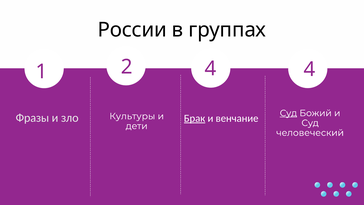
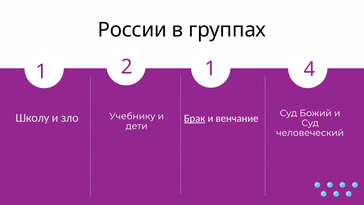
2 4: 4 -> 1 (210, 68)
Суд underline: present -> none (288, 113)
Фразы: Фразы -> Школу (32, 118)
Культуры: Культуры -> Учебнику (132, 116)
